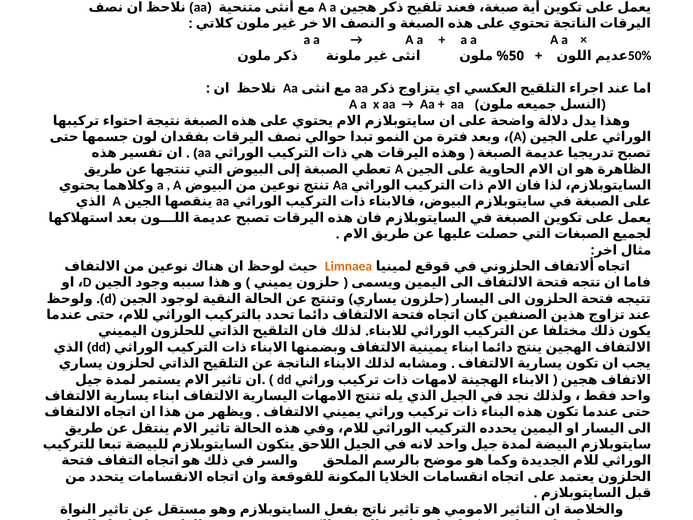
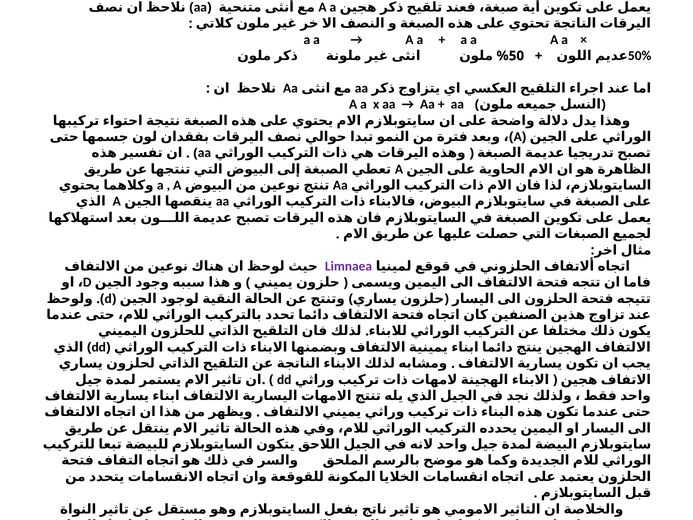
Limnaea colour: orange -> purple (349, 266)
